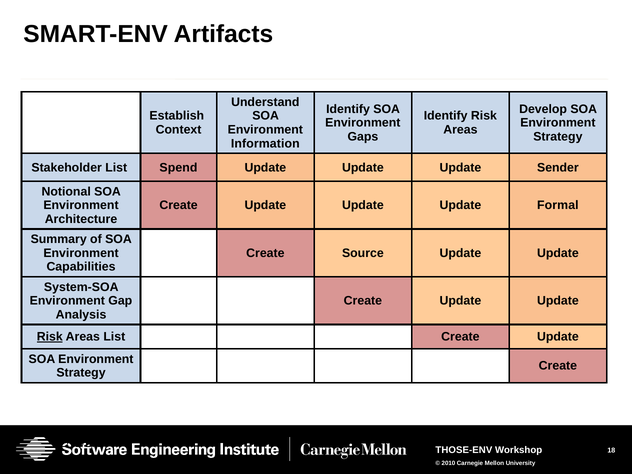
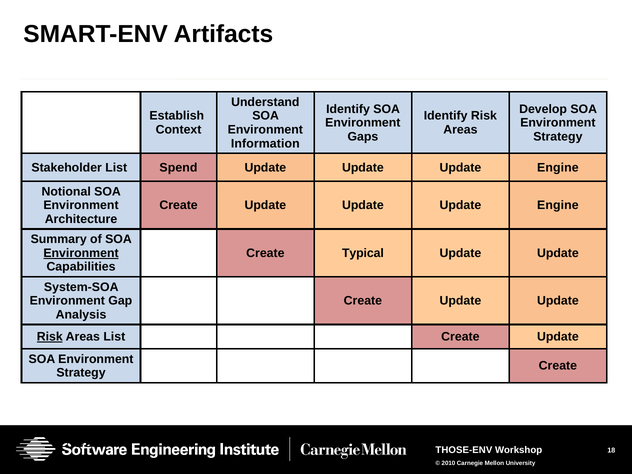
Sender: Sender -> Engine (558, 168)
Formal: Formal -> Engine (558, 205)
Environment underline: none -> present (81, 253)
Source: Source -> Typical (363, 253)
